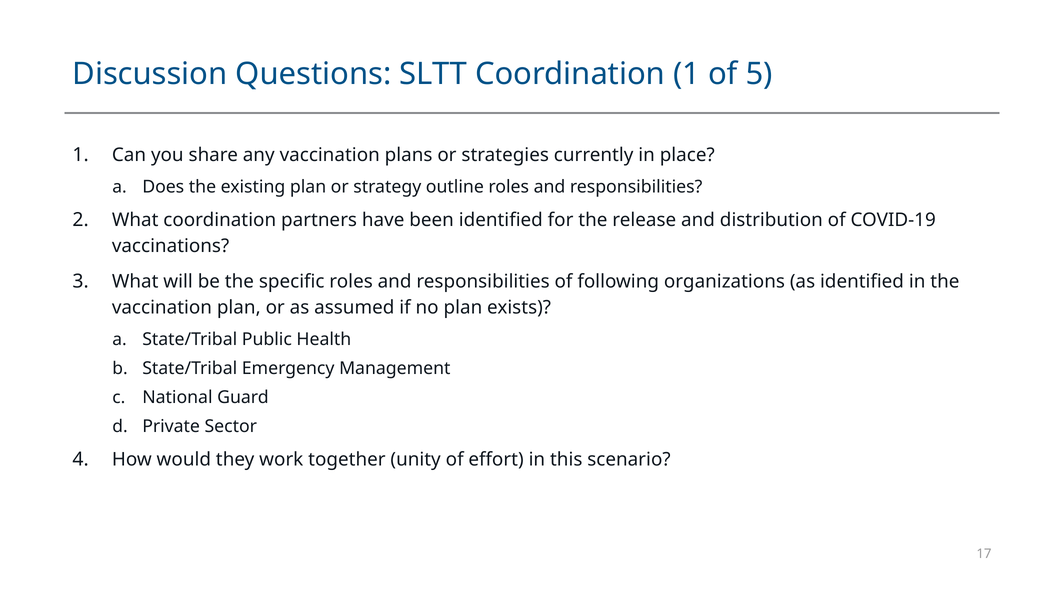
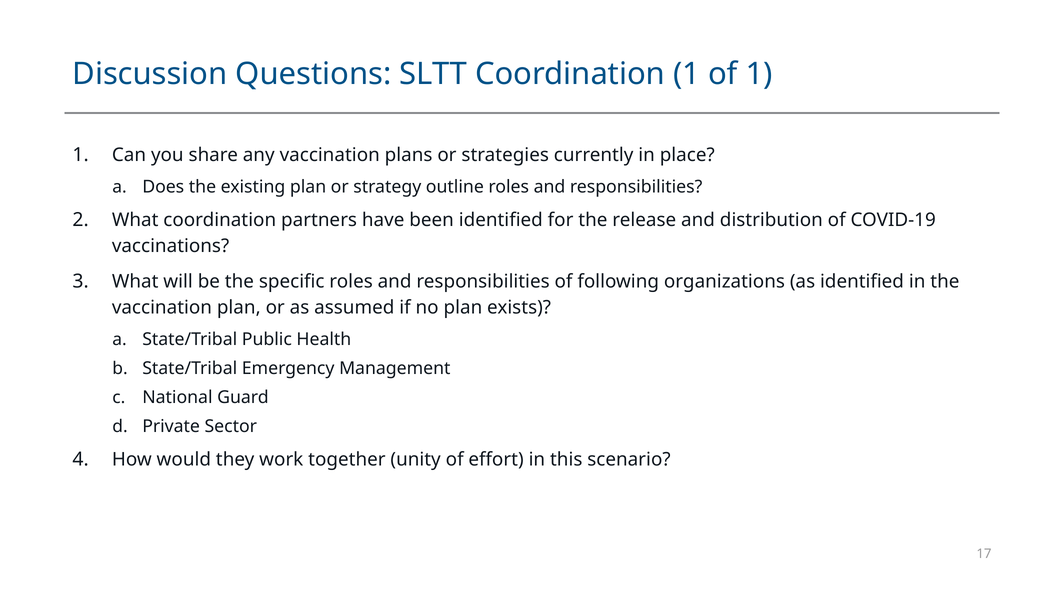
of 5: 5 -> 1 (759, 74)
